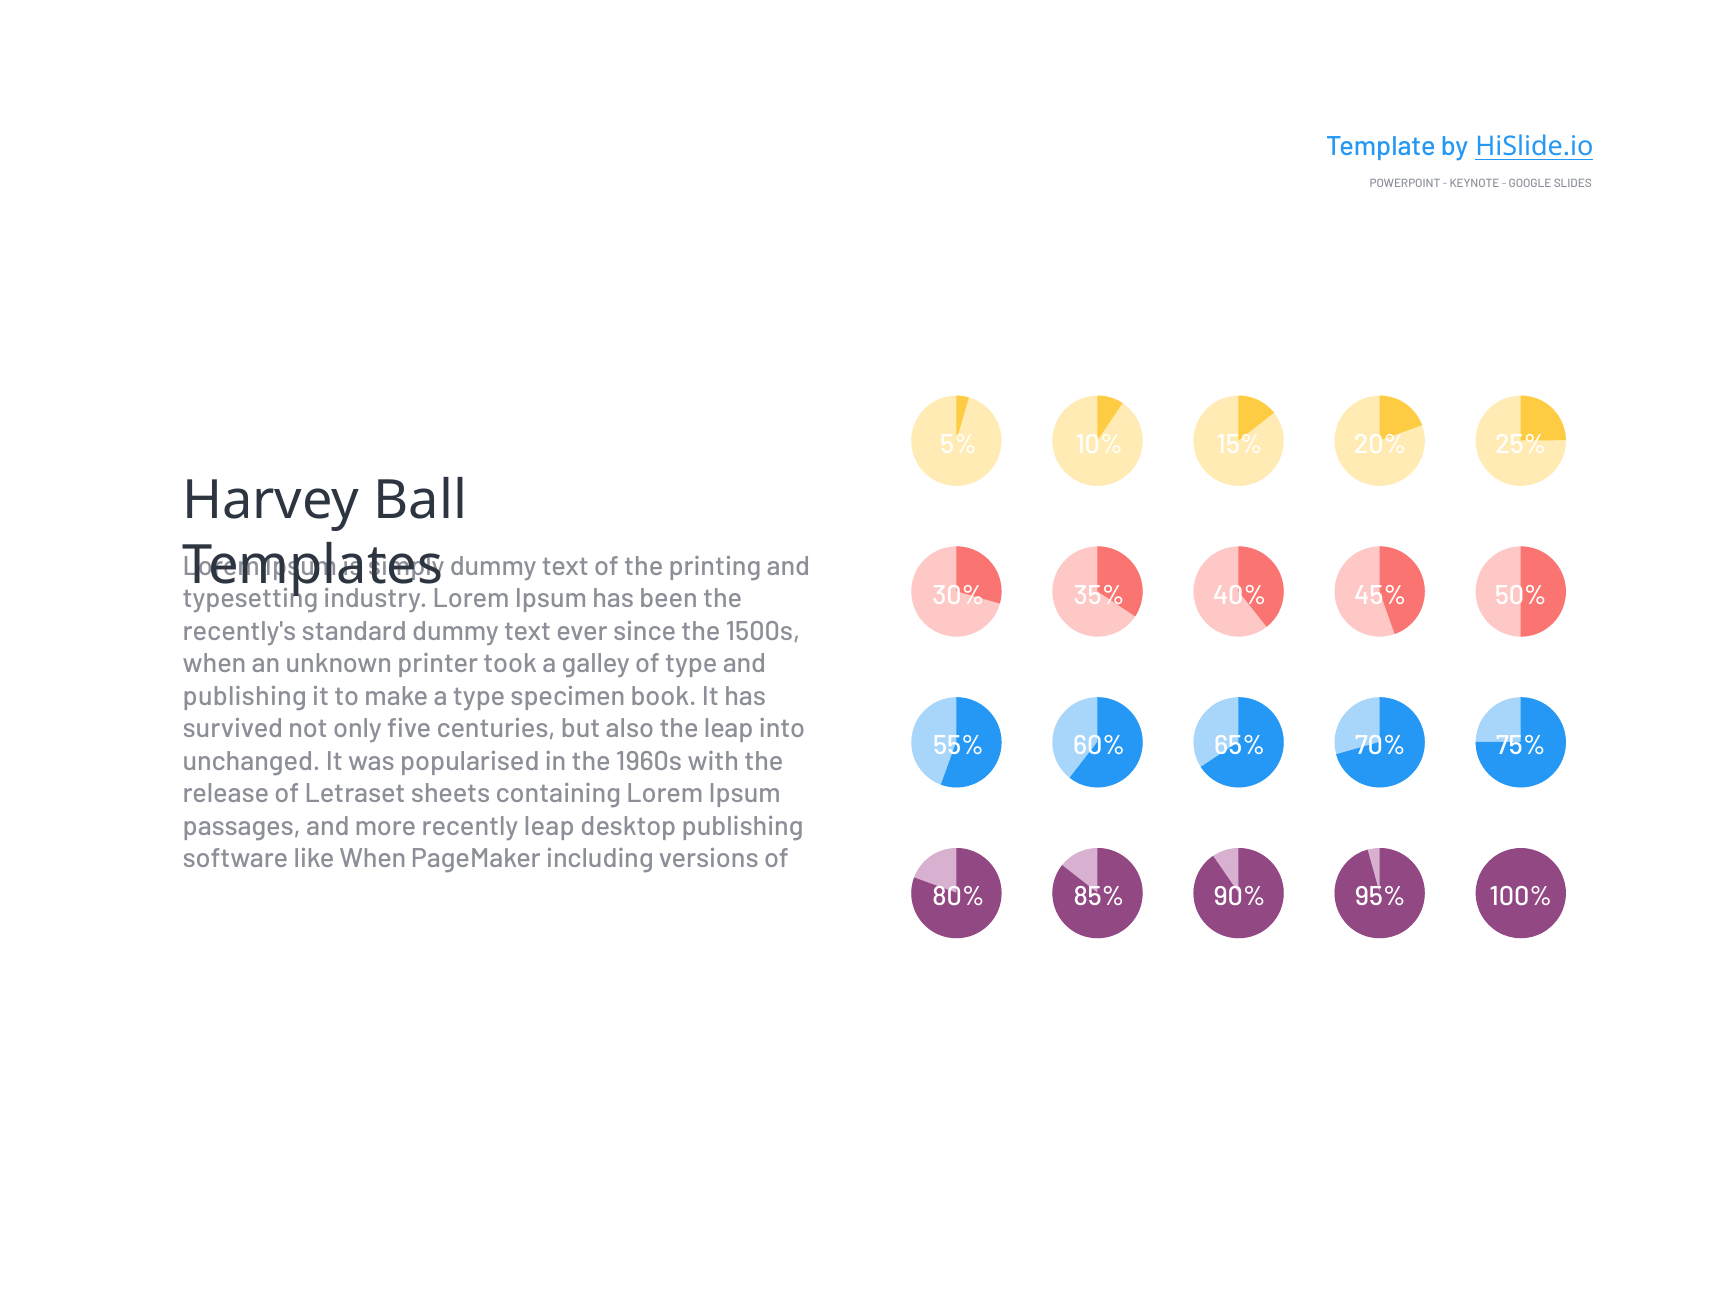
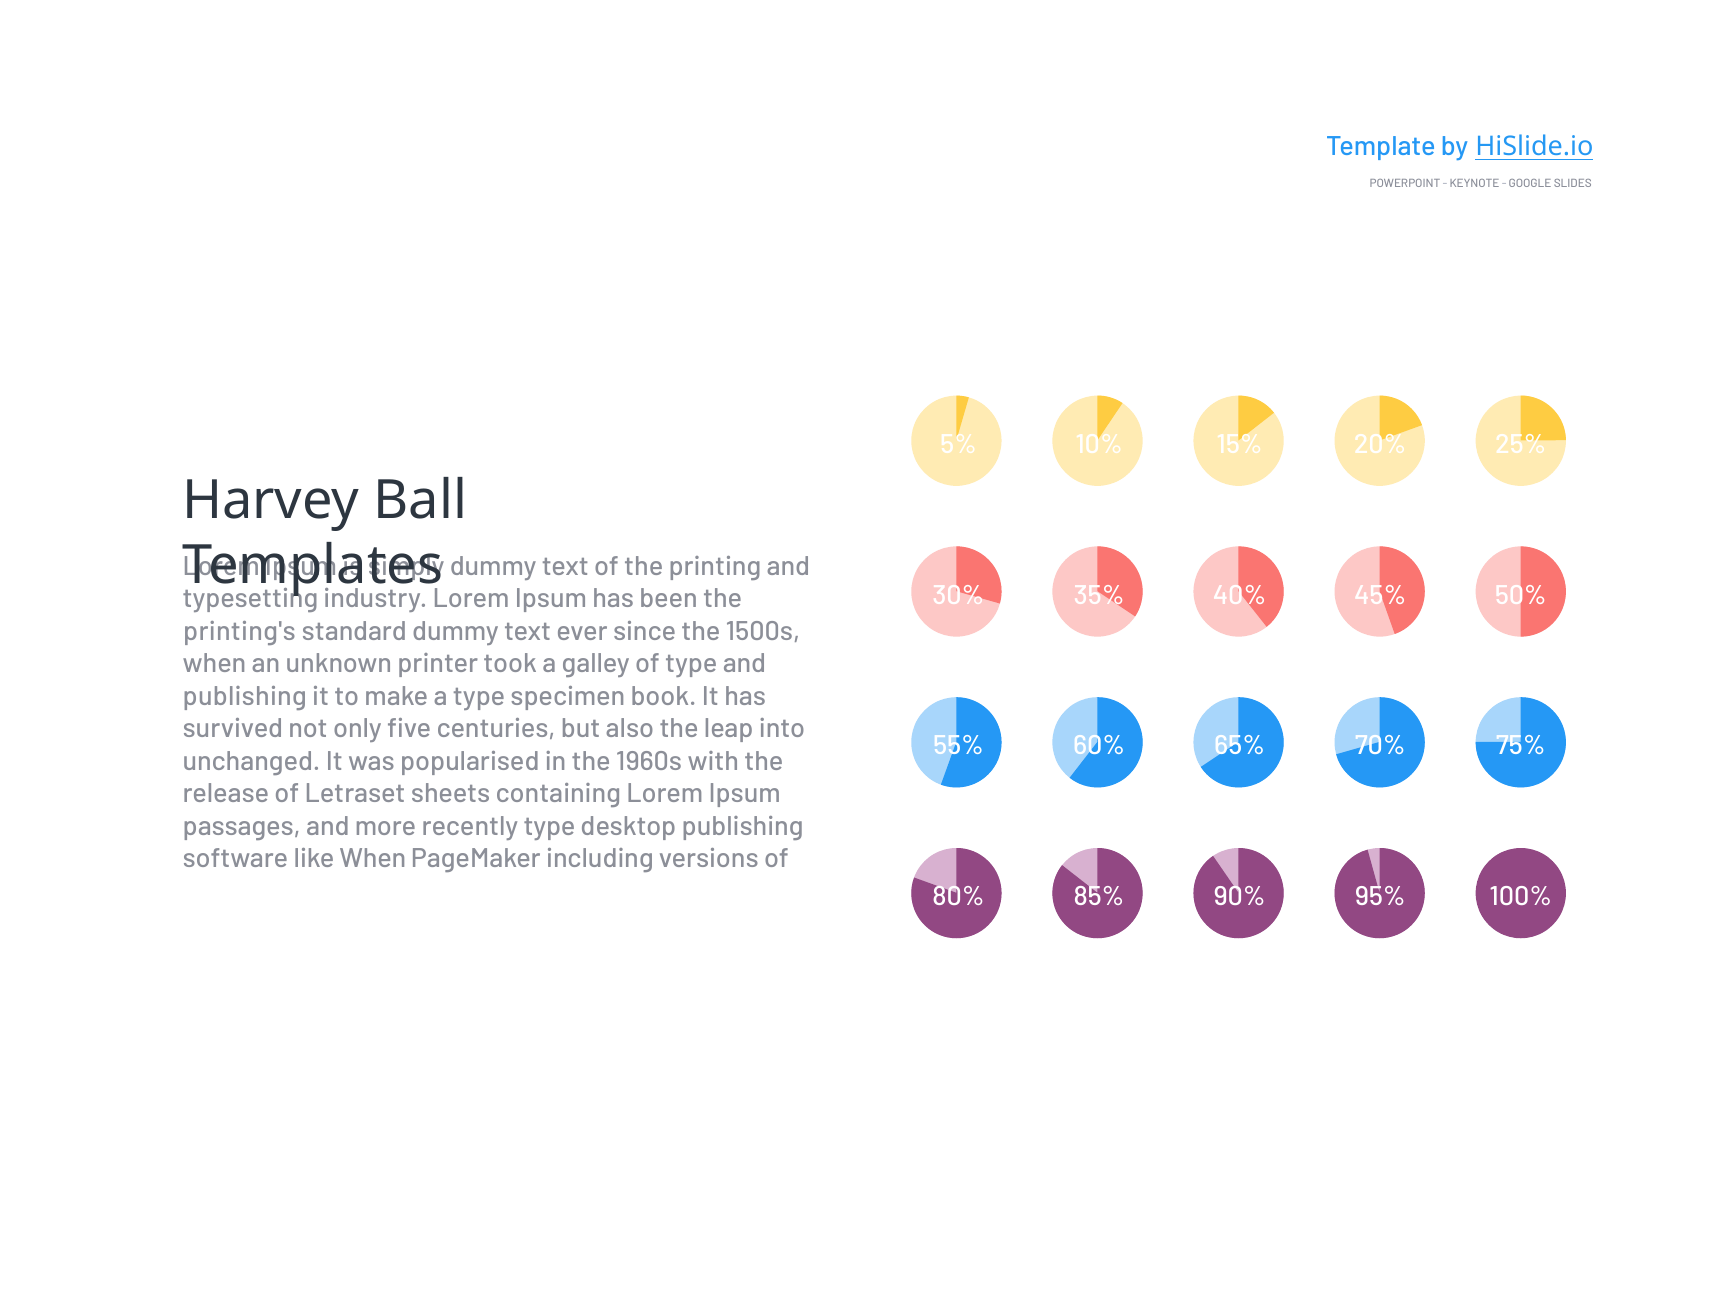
recently's: recently's -> printing's (239, 631)
recently leap: leap -> type (550, 826)
